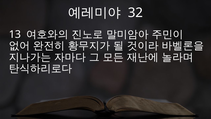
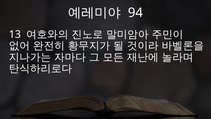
32: 32 -> 94 (135, 13)
